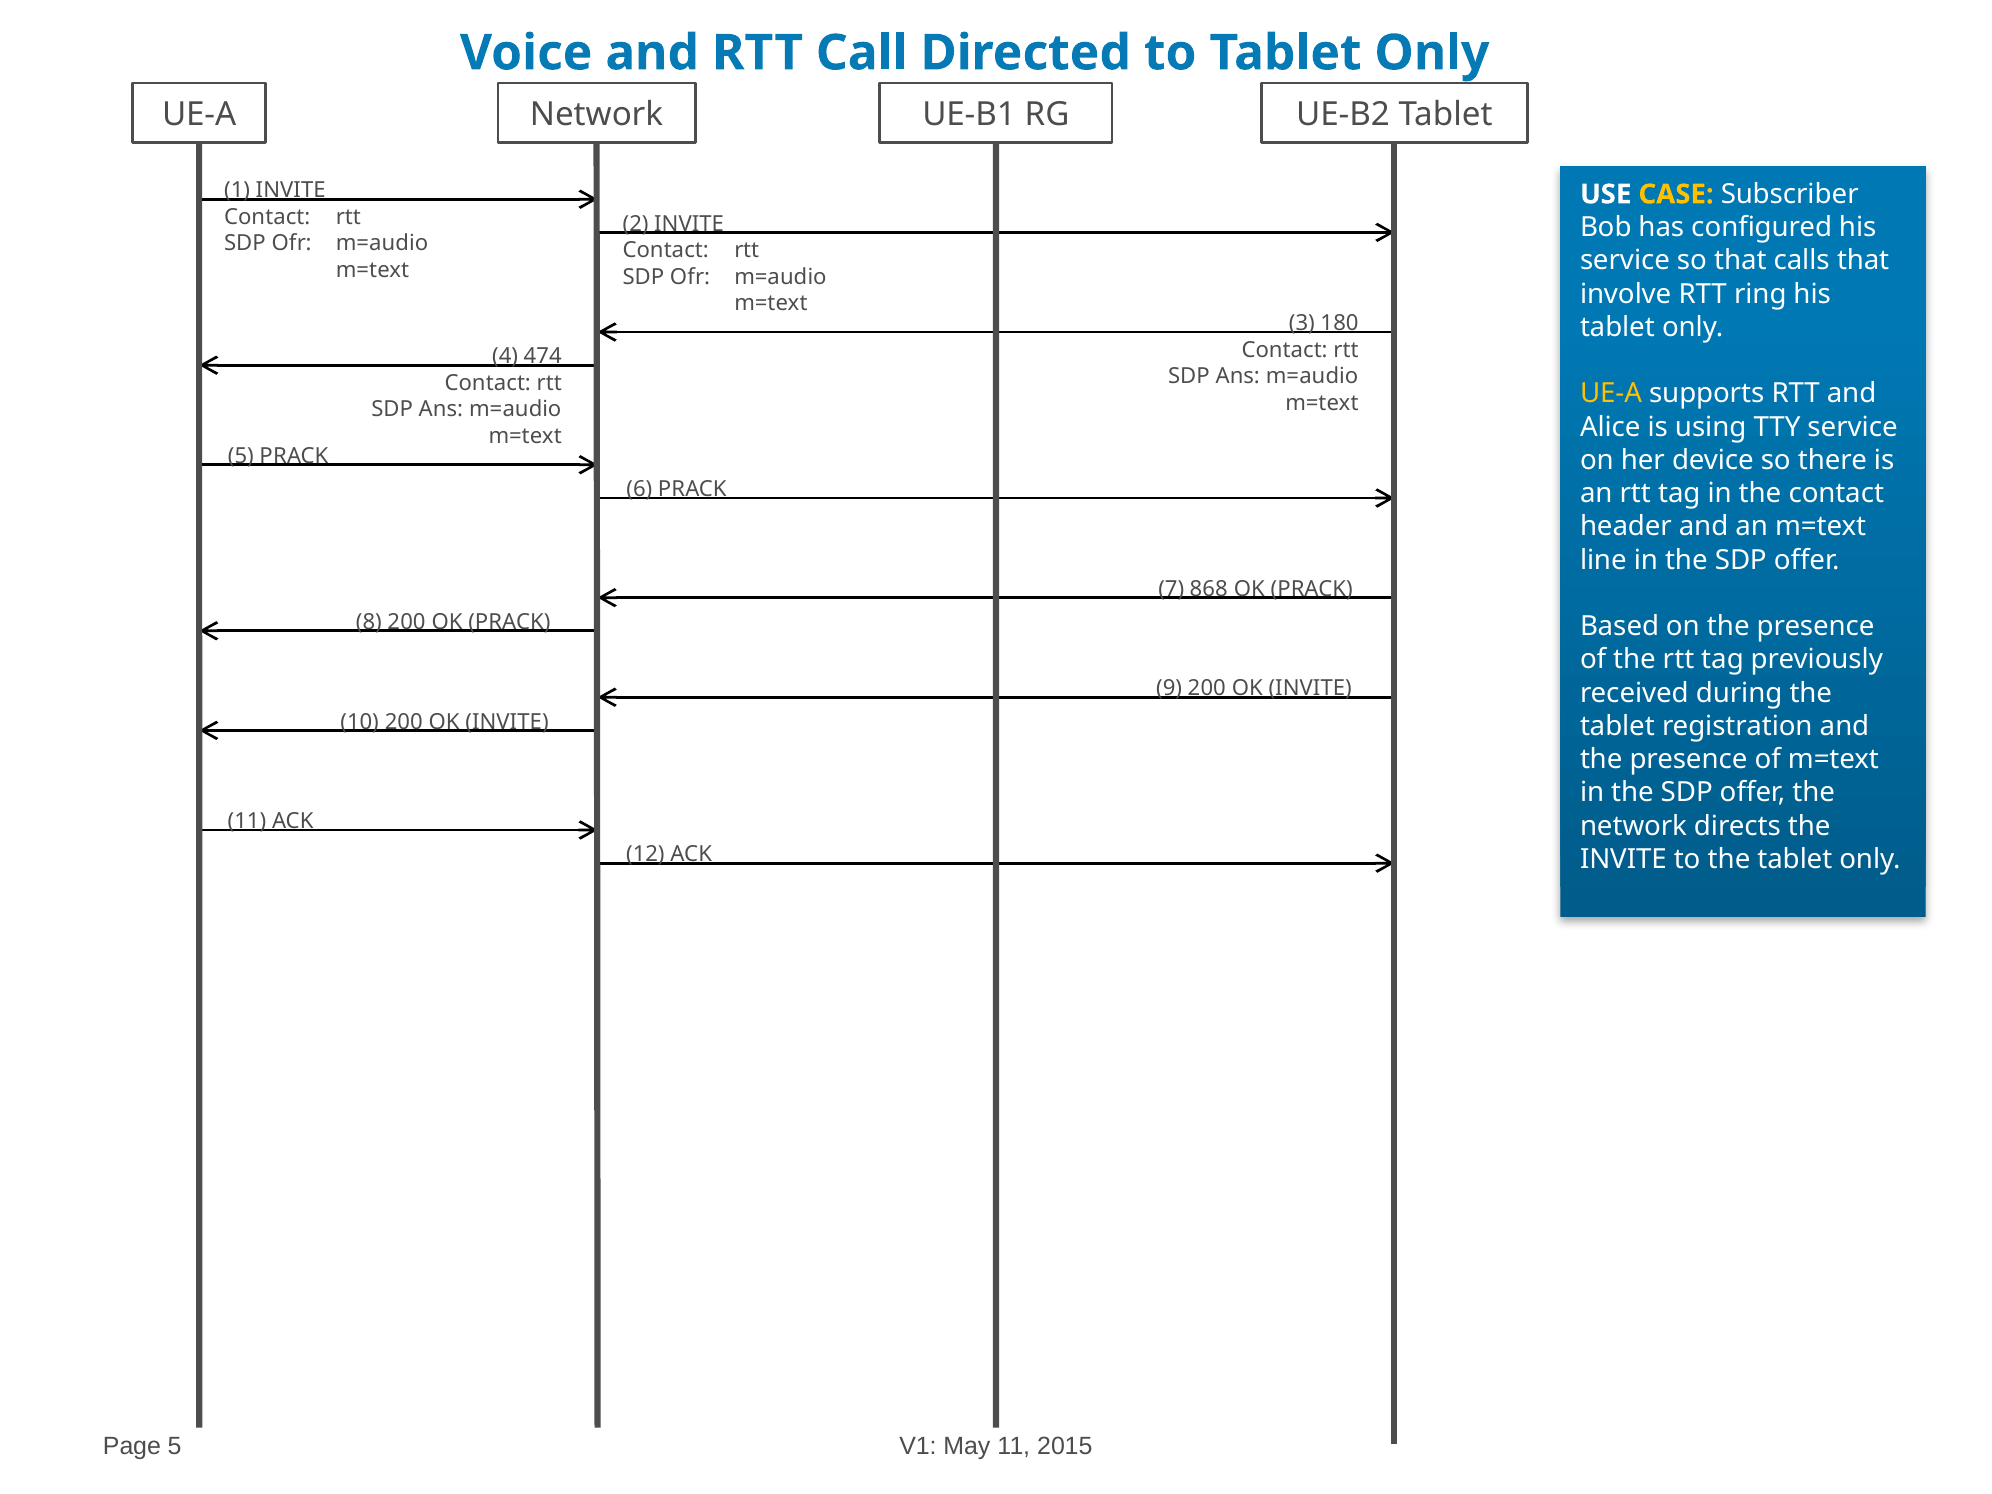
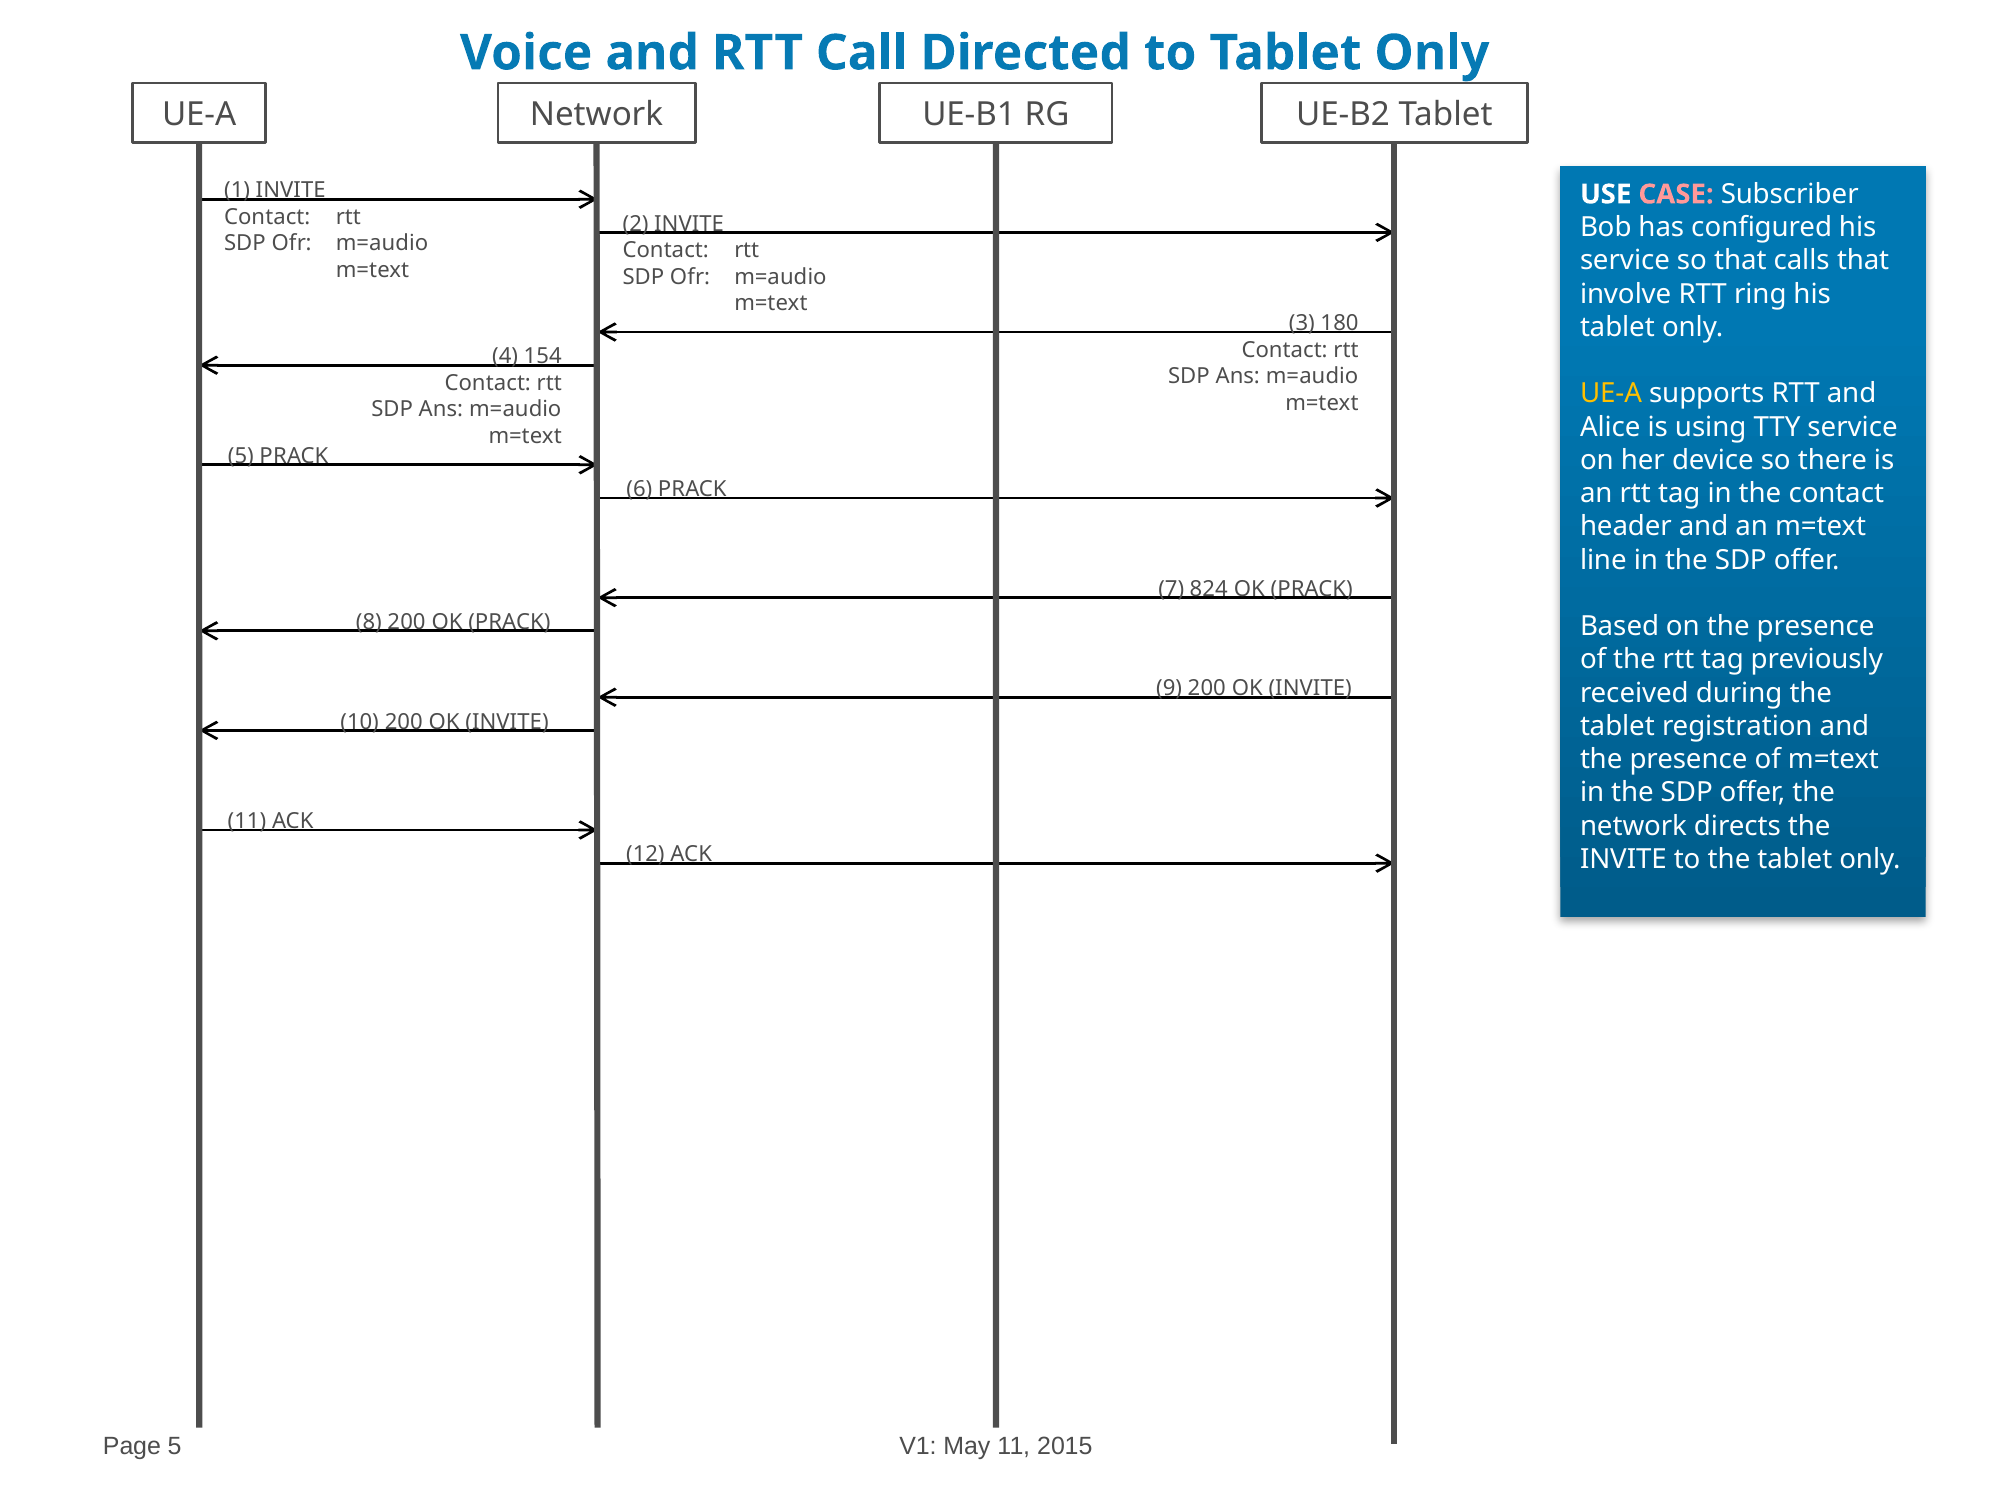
CASE colour: yellow -> pink (1676, 194)
474: 474 -> 154 (543, 357)
868: 868 -> 824 (1209, 589)
